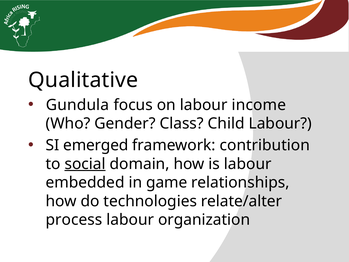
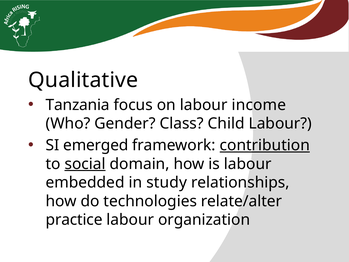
Gundula: Gundula -> Tanzania (78, 105)
contribution underline: none -> present (265, 145)
game: game -> study (167, 182)
process: process -> practice (74, 220)
